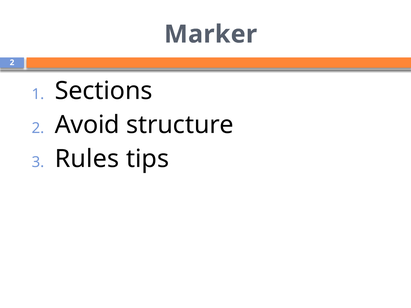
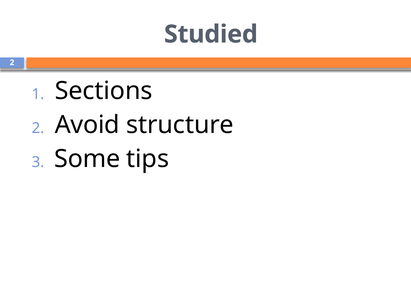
Marker: Marker -> Studied (211, 34)
Rules: Rules -> Some (87, 159)
